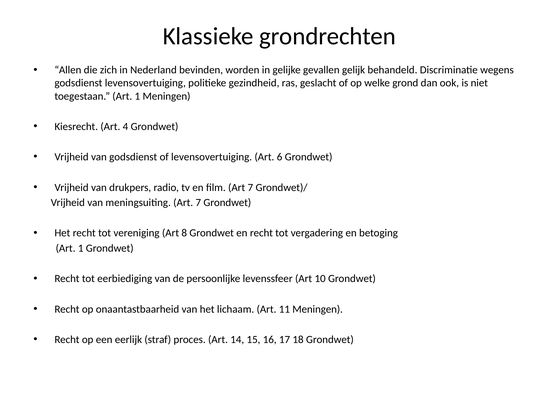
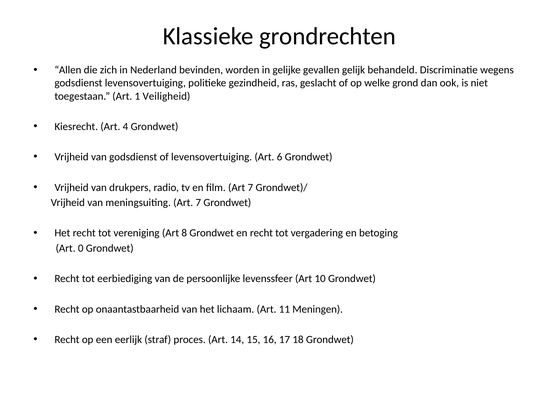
1 Meningen: Meningen -> Veiligheid (166, 96)
1: 1 -> 0 (81, 248)
